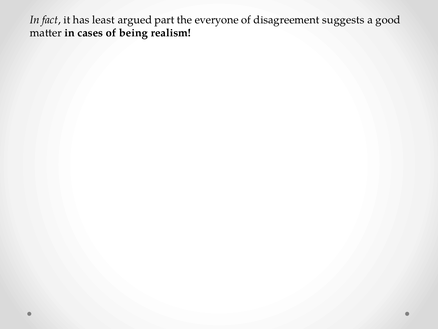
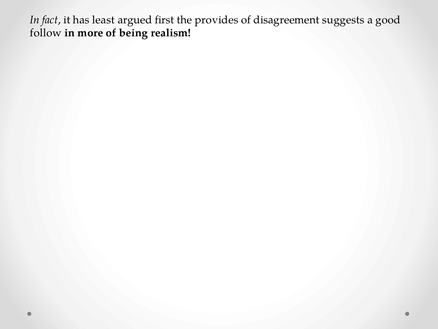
part: part -> first (164, 20)
everyone: everyone -> provides (217, 20)
matter: matter -> follow (46, 33)
cases: cases -> more (90, 33)
